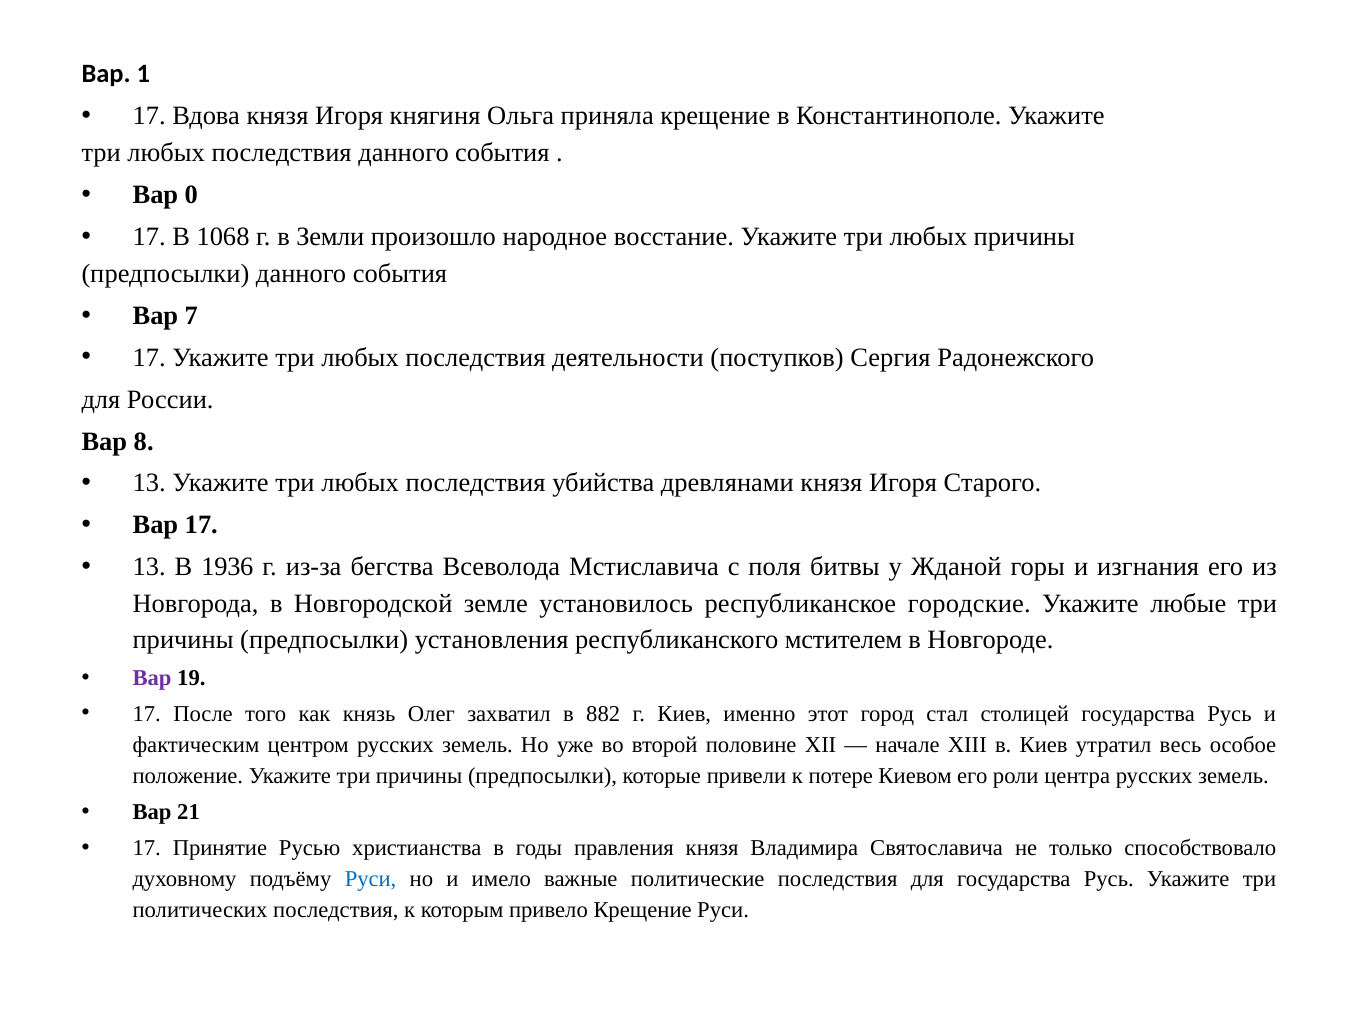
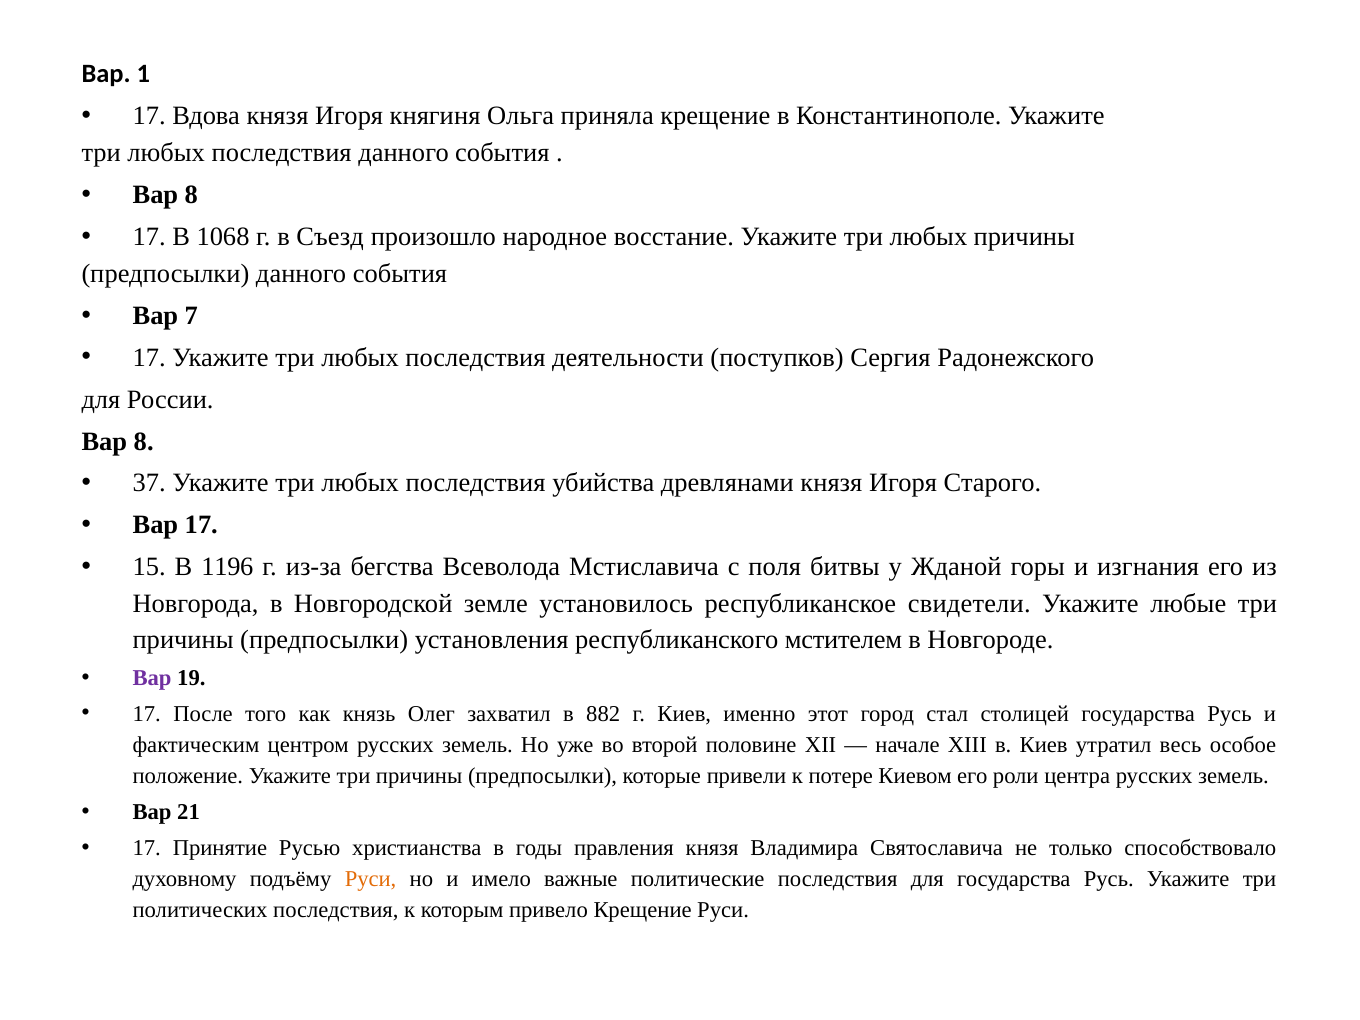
0: 0 -> 8 (191, 195)
Земли: Земли -> Съезд (330, 237)
13: 13 -> 37 (149, 483)
13: 13 -> 15 (149, 567)
1936: 1936 -> 1196 (227, 567)
городские: городские -> свидетели (969, 604)
Руси colour: blue -> orange (371, 879)
